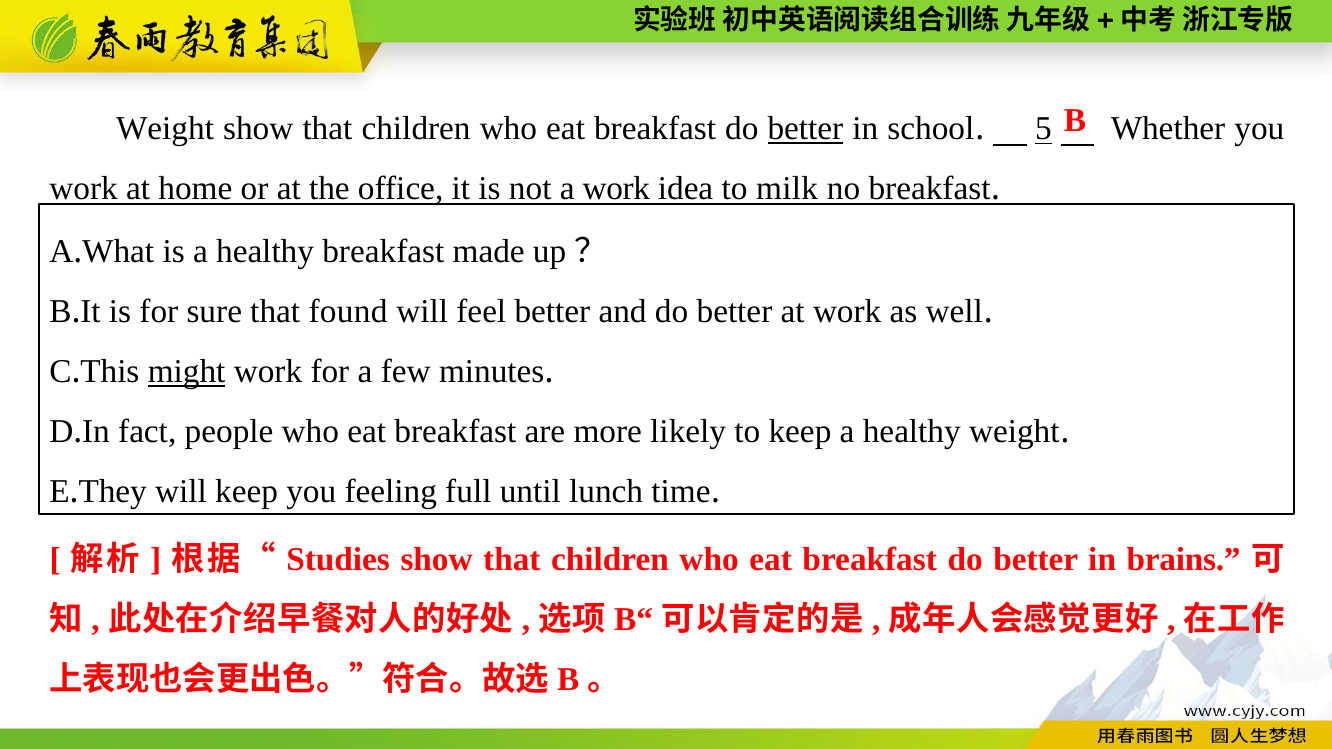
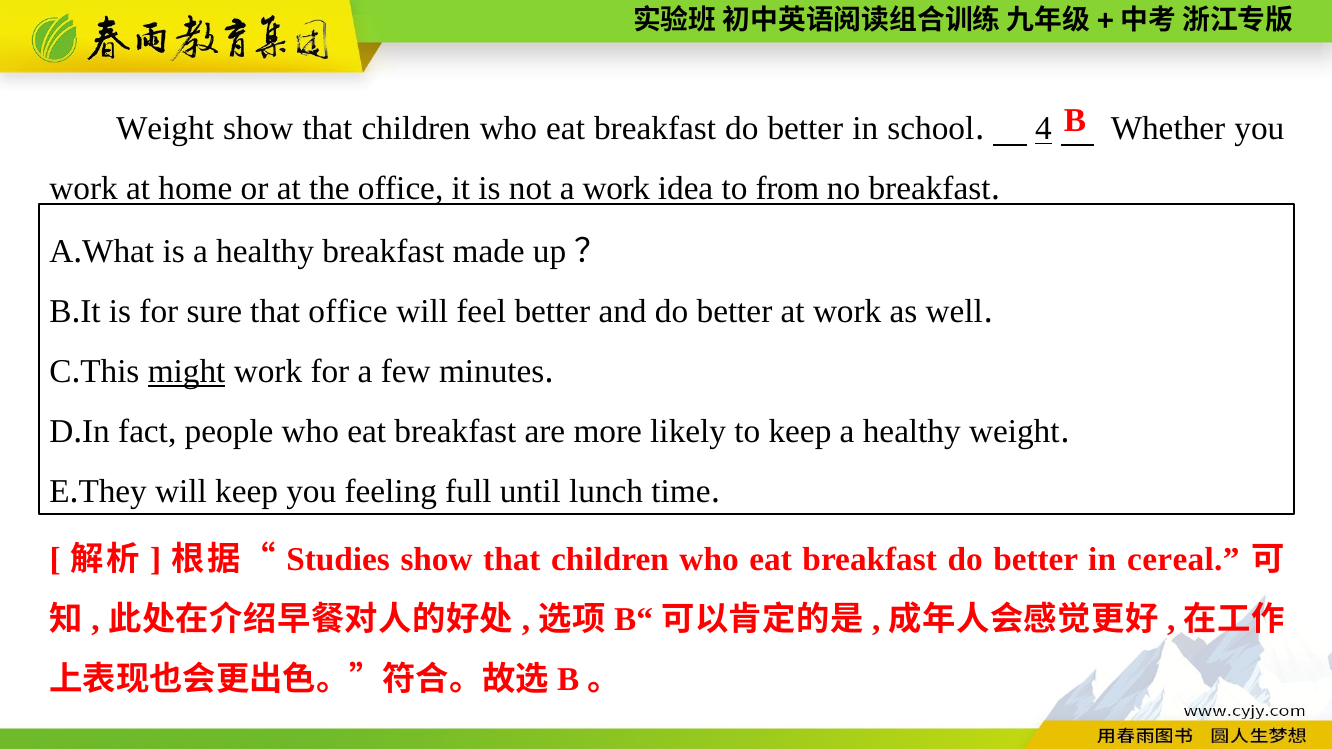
better underline: present -> none (805, 129)
5: 5 -> 4 (1043, 129)
milk: milk -> from (787, 189)
that found: found -> office (348, 312)
brains: brains -> cereal (1183, 560)
